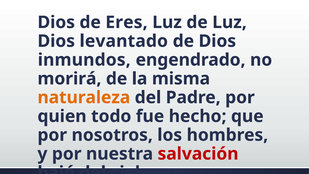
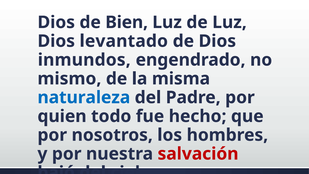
Eres: Eres -> Bien (127, 22)
morirá: morirá -> mismo (69, 79)
naturaleza colour: orange -> blue (84, 97)
